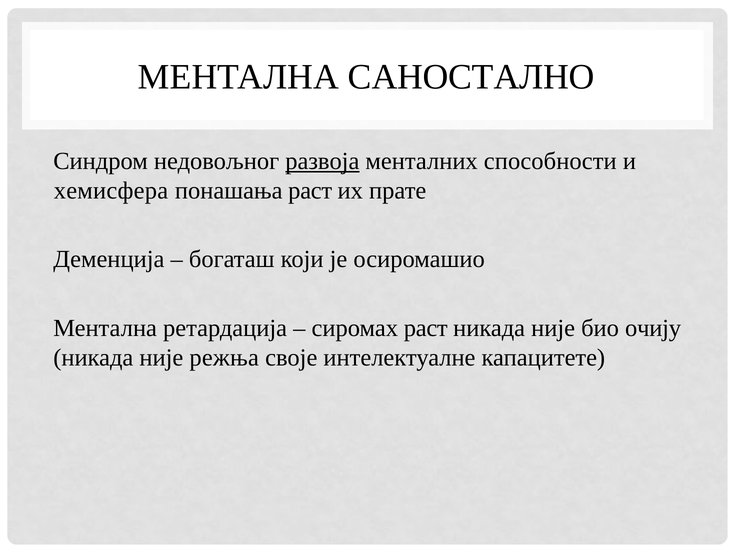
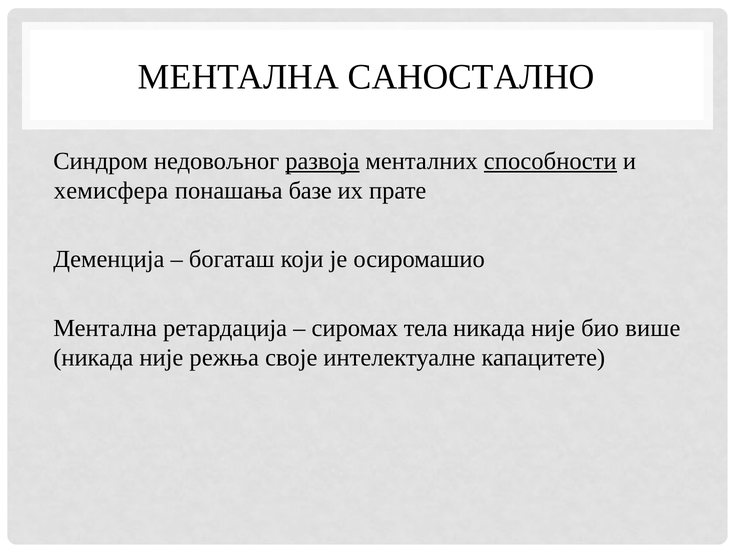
способности underline: none -> present (550, 161)
понашања раст: раст -> базе (310, 190)
сиромах раст: раст -> тела (426, 328)
очију: очију -> више (653, 328)
